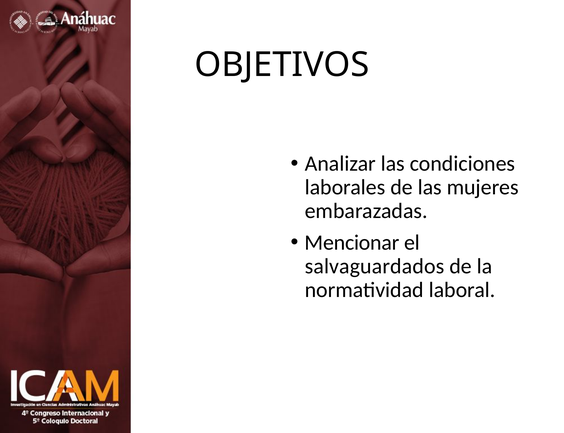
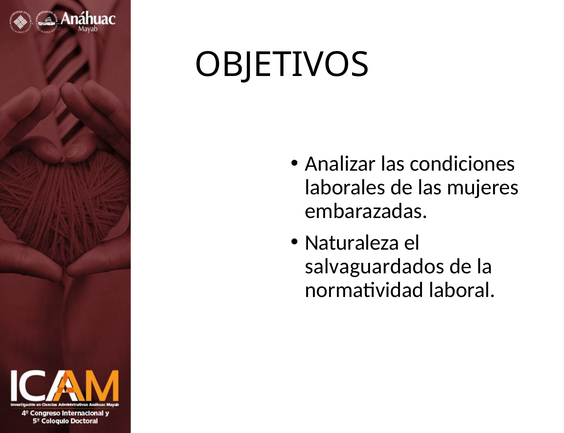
Mencionar: Mencionar -> Naturaleza (352, 243)
